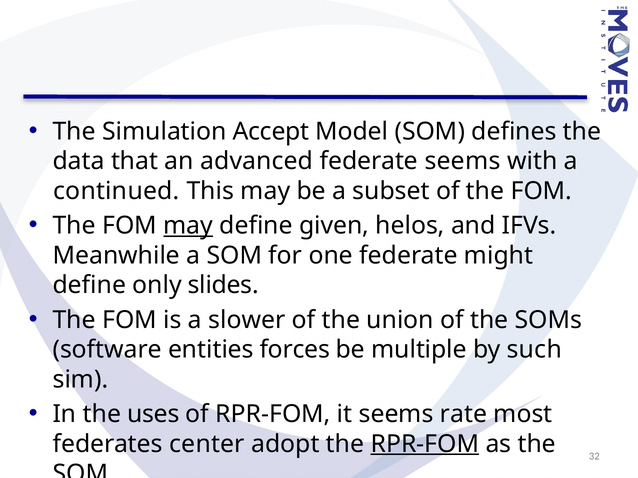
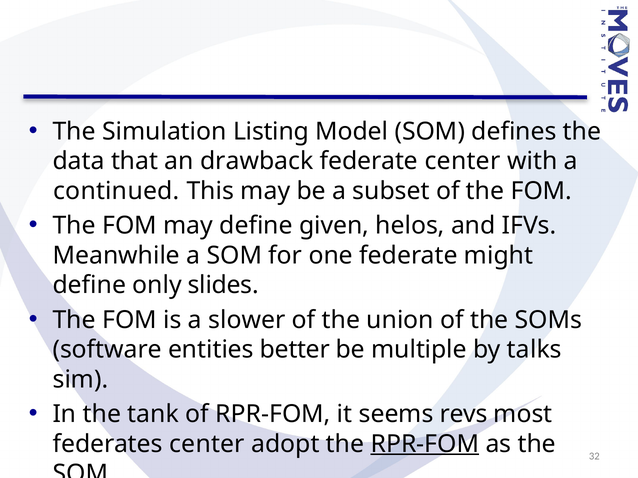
Accept: Accept -> Listing (271, 131)
advanced: advanced -> drawback (257, 161)
federate seems: seems -> center (463, 161)
may underline: present -> none (188, 226)
forces: forces -> better (295, 350)
such: such -> talks (534, 350)
uses: uses -> tank (153, 414)
rate: rate -> revs (464, 414)
